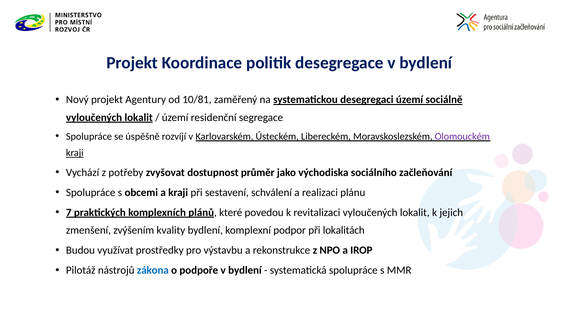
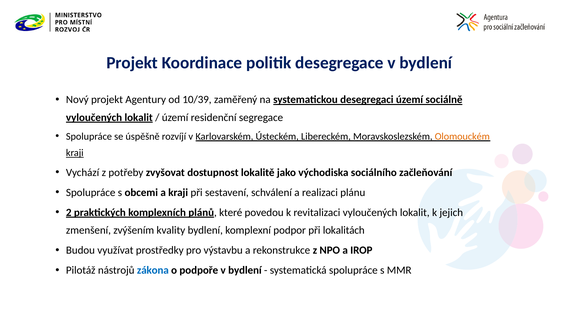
10/81: 10/81 -> 10/39 (197, 100)
Olomouckém colour: purple -> orange (462, 136)
průměr: průměr -> lokalitě (258, 172)
7: 7 -> 2 (69, 212)
